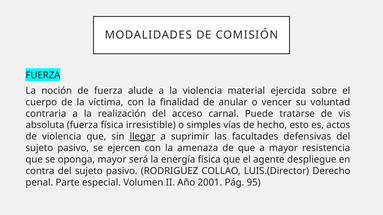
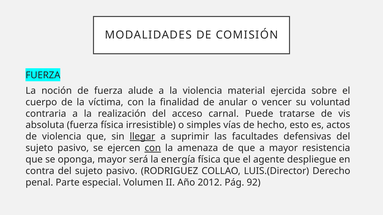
con underline: none -> present (153, 148)
2001: 2001 -> 2012 (210, 183)
95: 95 -> 92 (254, 183)
